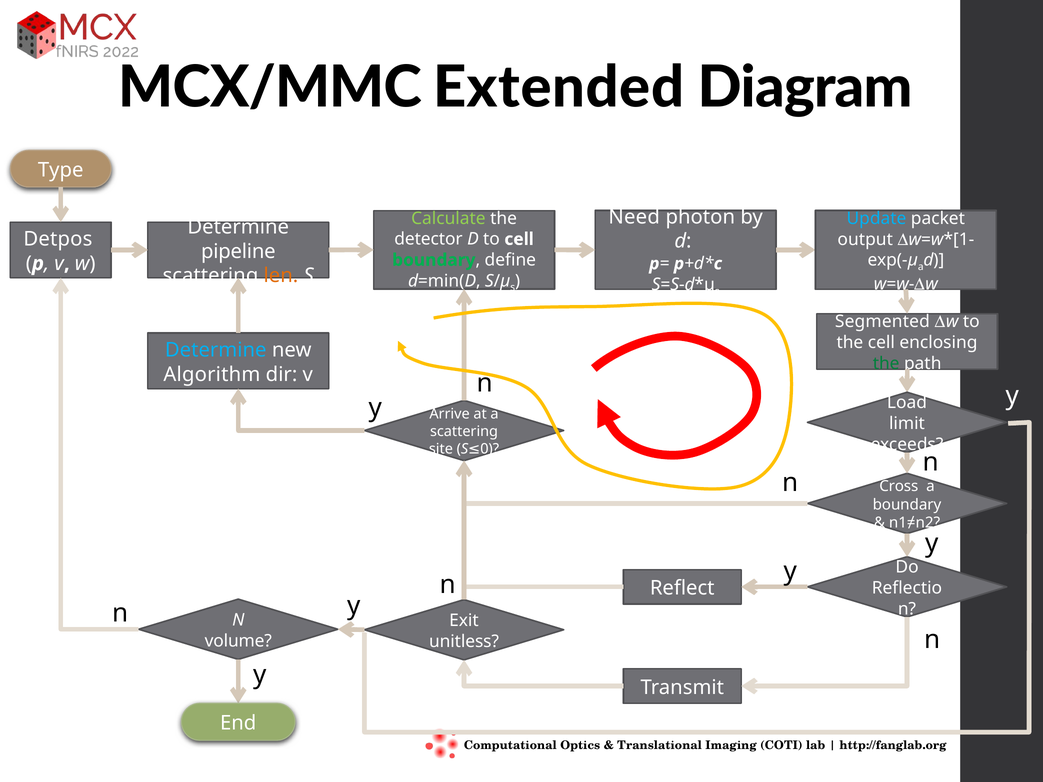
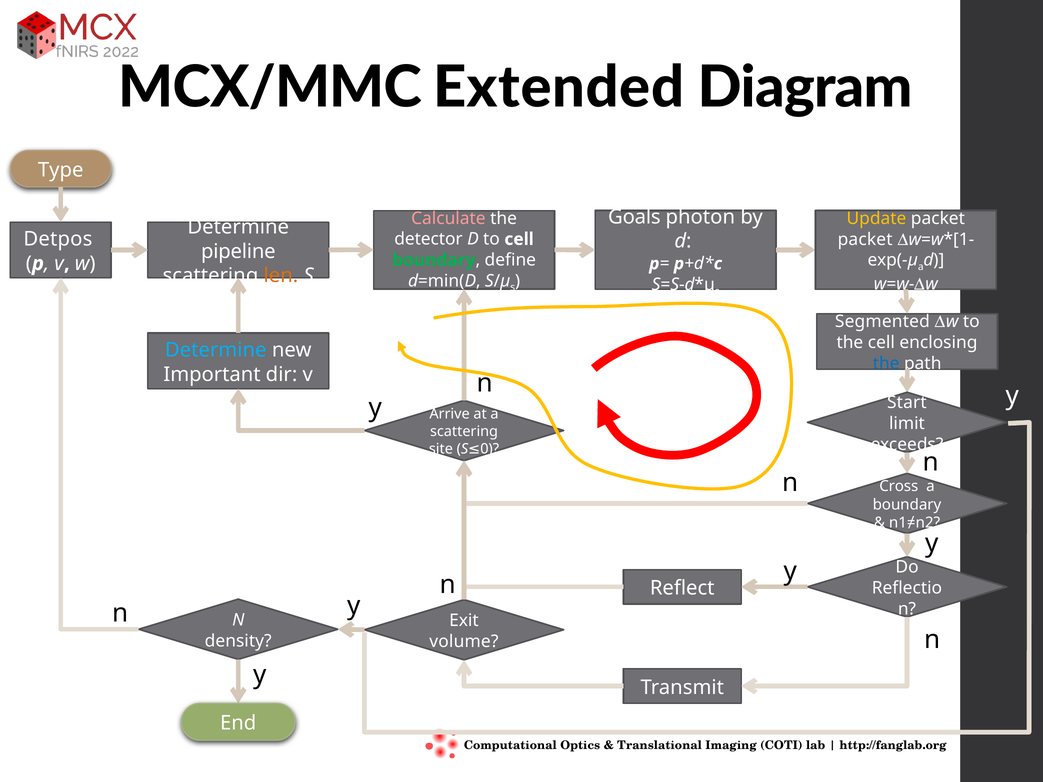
Need: Need -> Goals (634, 217)
Calculate colour: light green -> pink (448, 218)
Update colour: light blue -> yellow (876, 219)
output: output -> packet (865, 239)
the colour: green -> blue (886, 364)
Algorithm: Algorithm -> Important (212, 374)
Load: Load -> Start (907, 403)
volume: volume -> density (238, 641)
unitless: unitless -> volume (464, 642)
